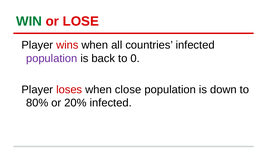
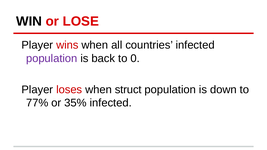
WIN colour: green -> black (29, 21)
close: close -> struct (128, 90)
80%: 80% -> 77% (37, 103)
20%: 20% -> 35% (75, 103)
